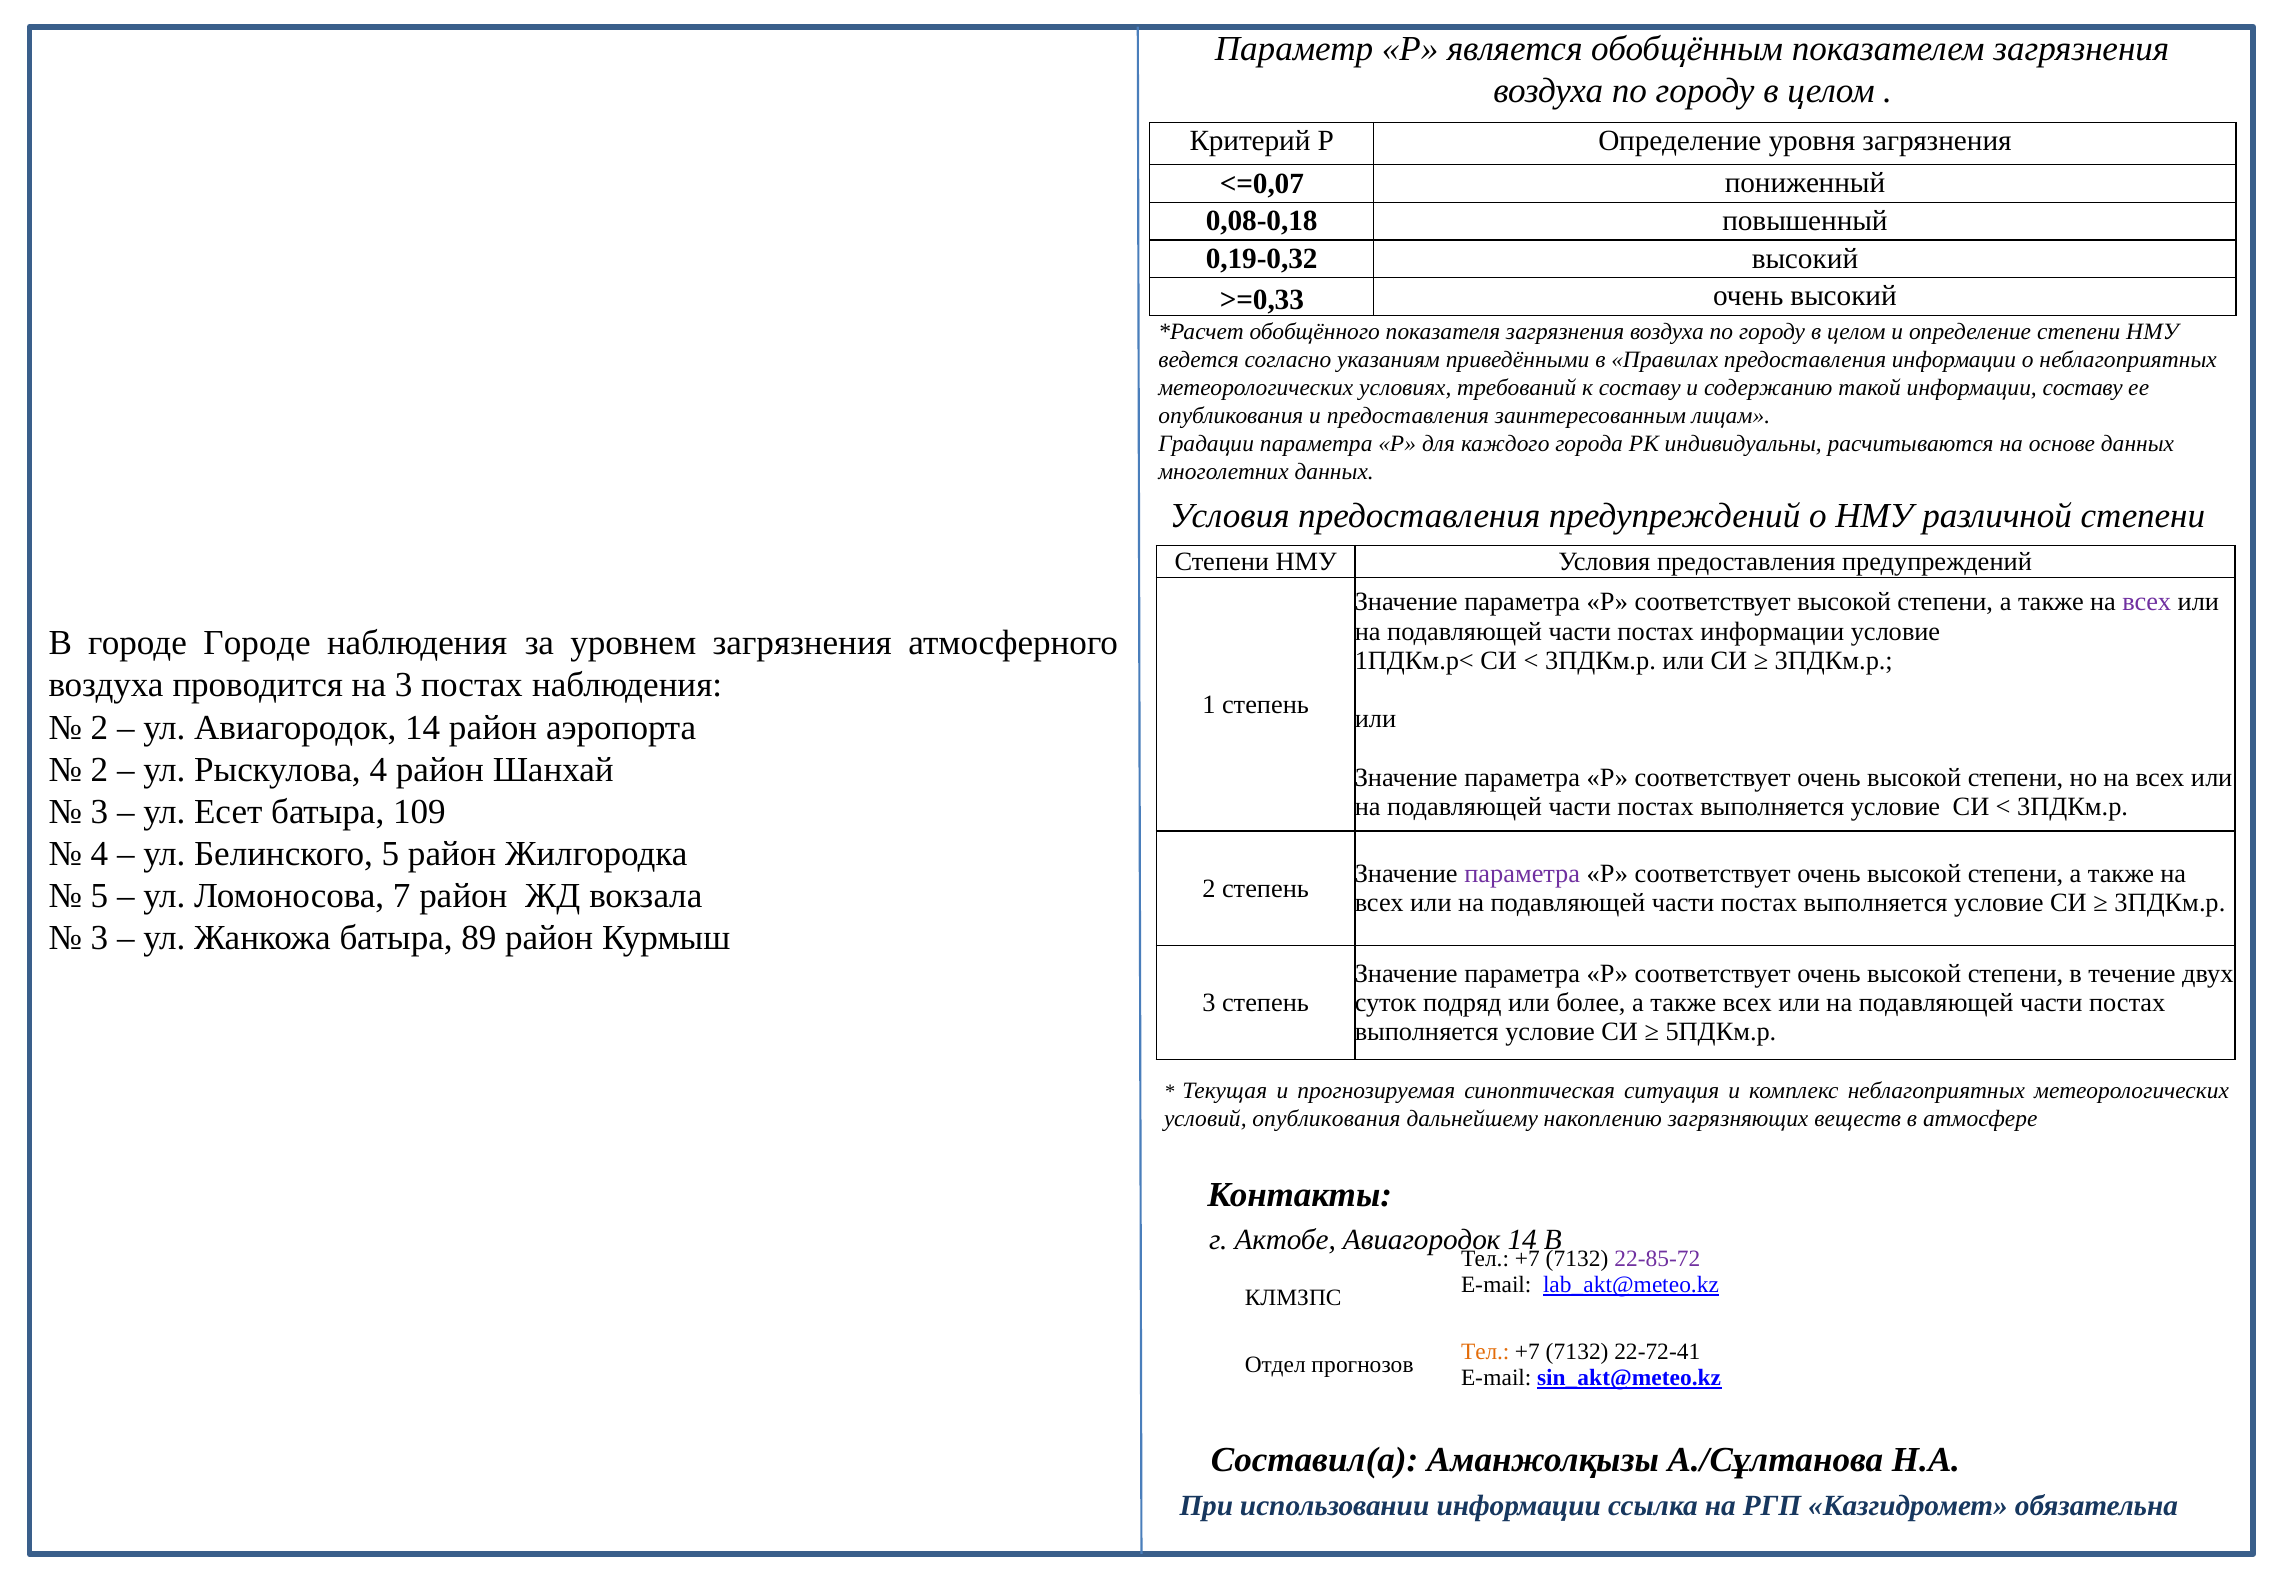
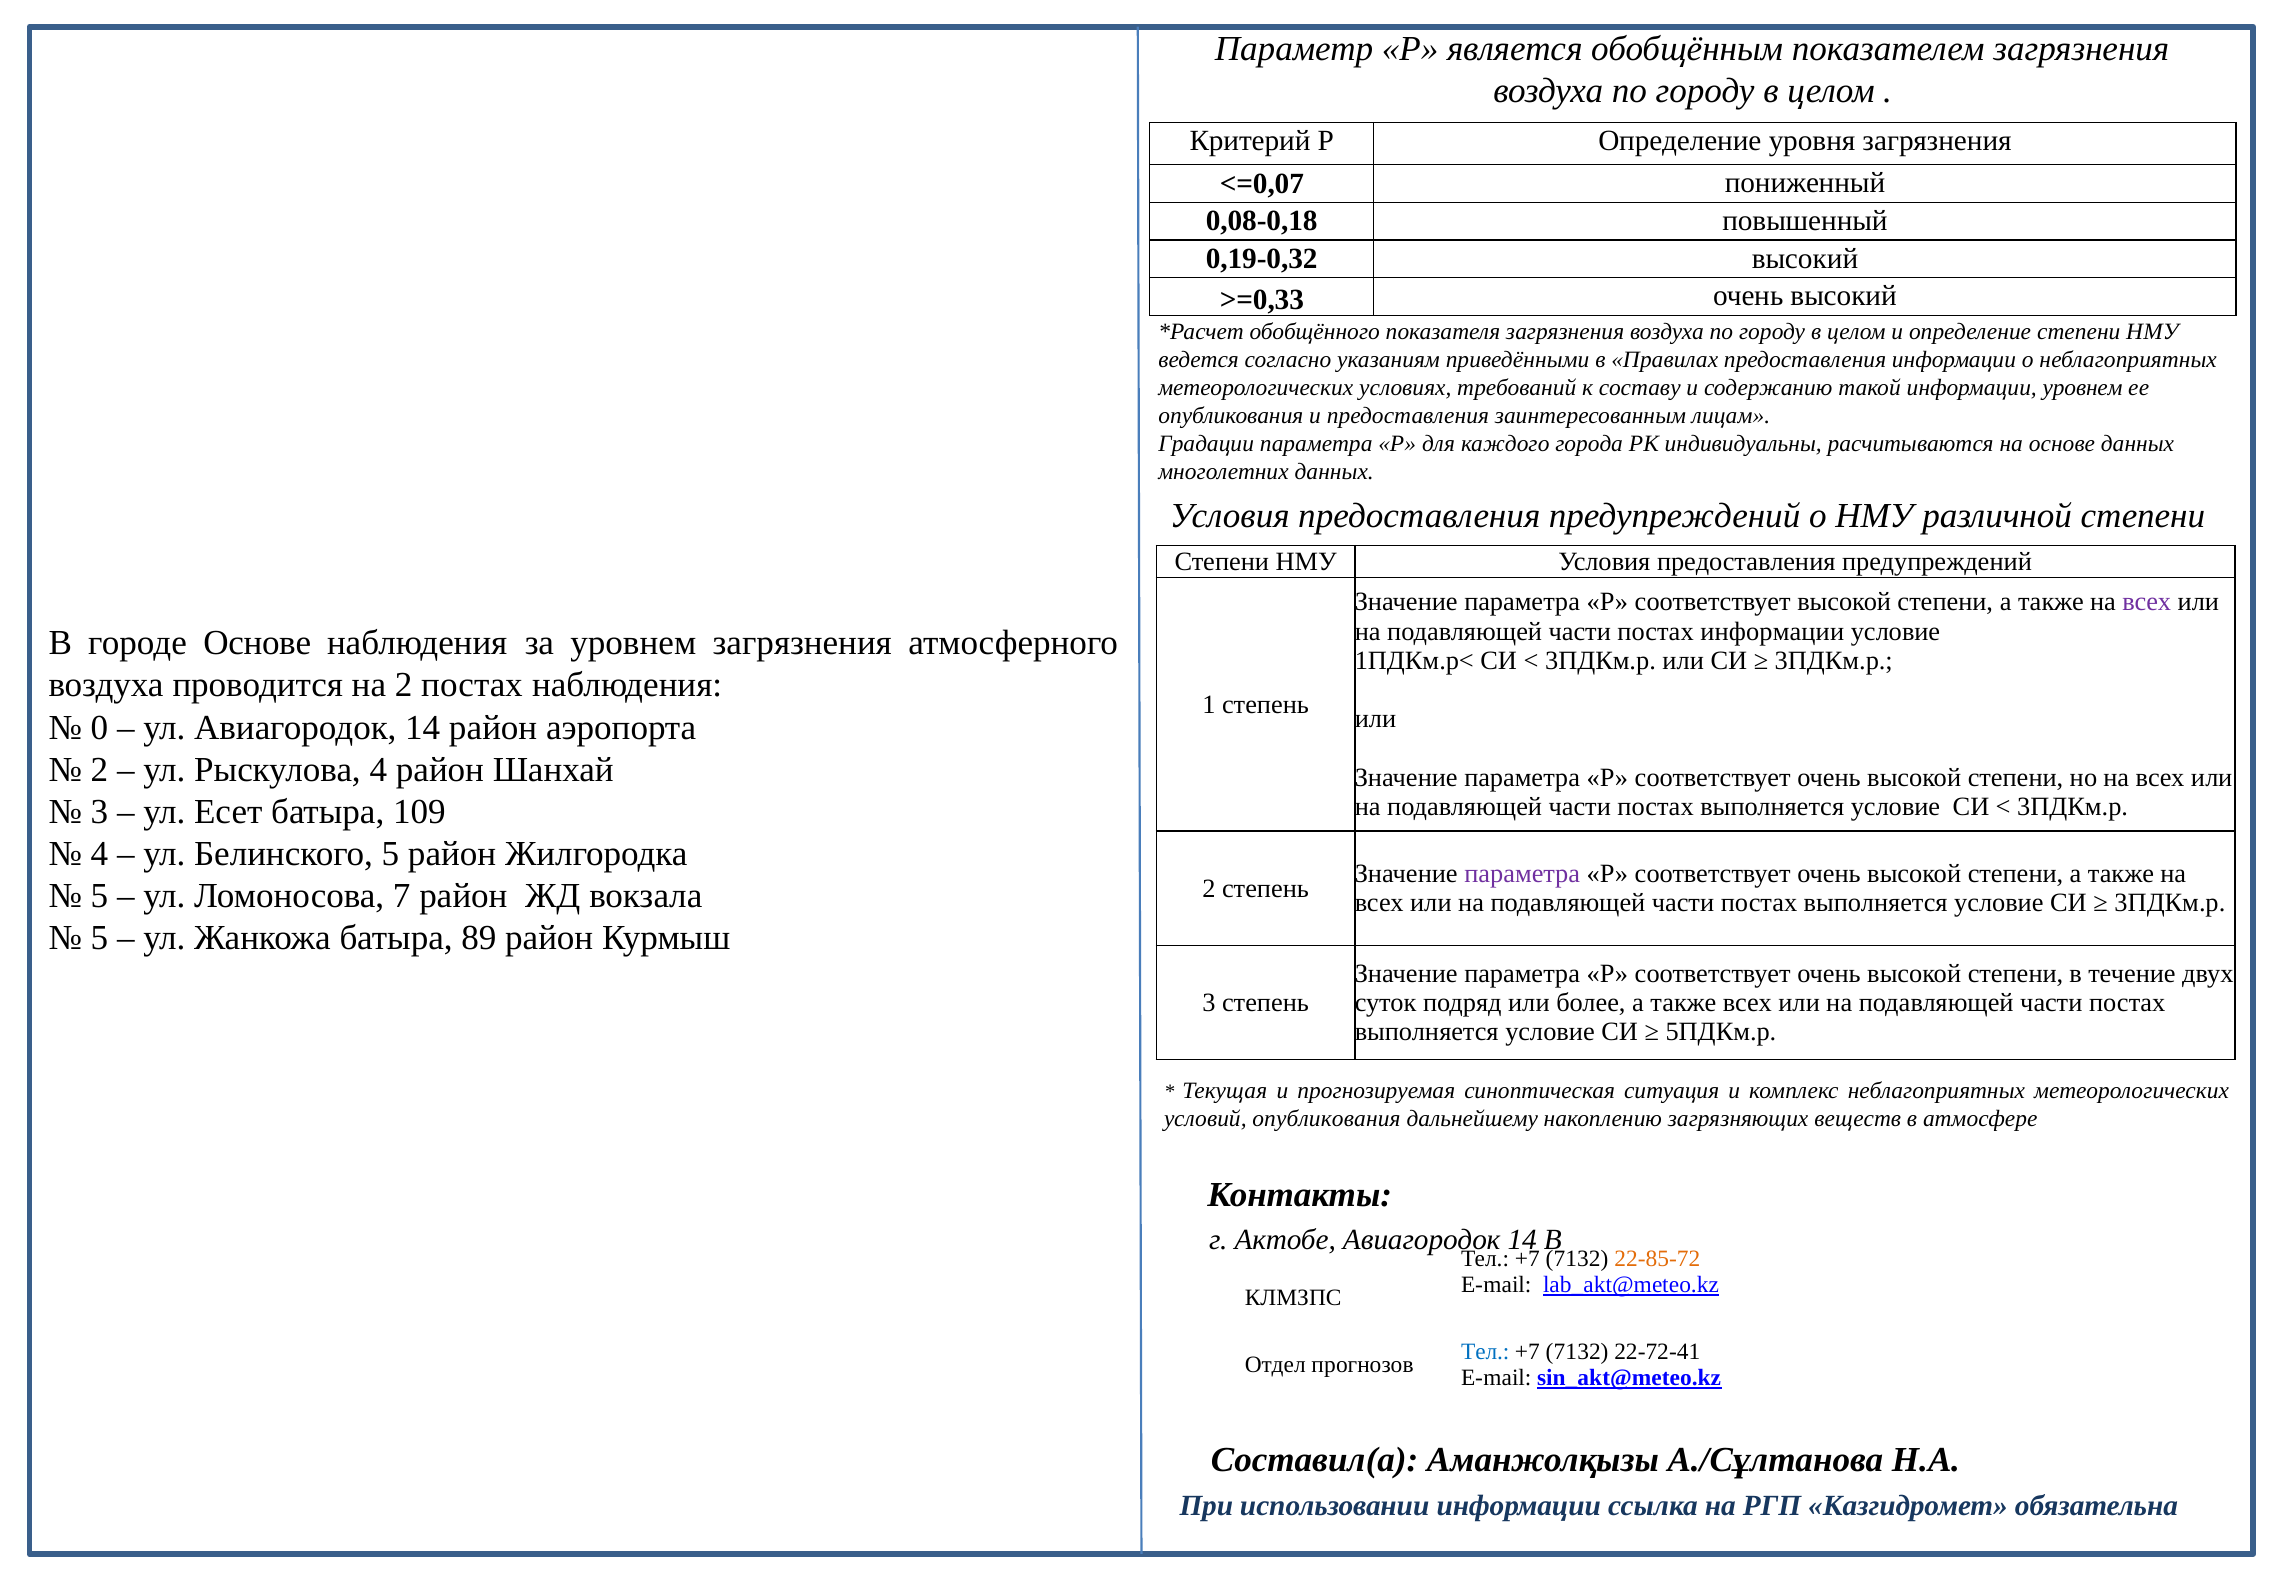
информации составу: составу -> уровнем (2083, 387)
городе Городе: Городе -> Основе (257, 643)
на 3: 3 -> 2 (404, 685)
2: 2 -> 0 (99, 727)
3: 3 -> 5 (99, 938)
22-85-72 colour: purple -> orange (1657, 1258)
Тел colour: orange -> blue (1485, 1351)
